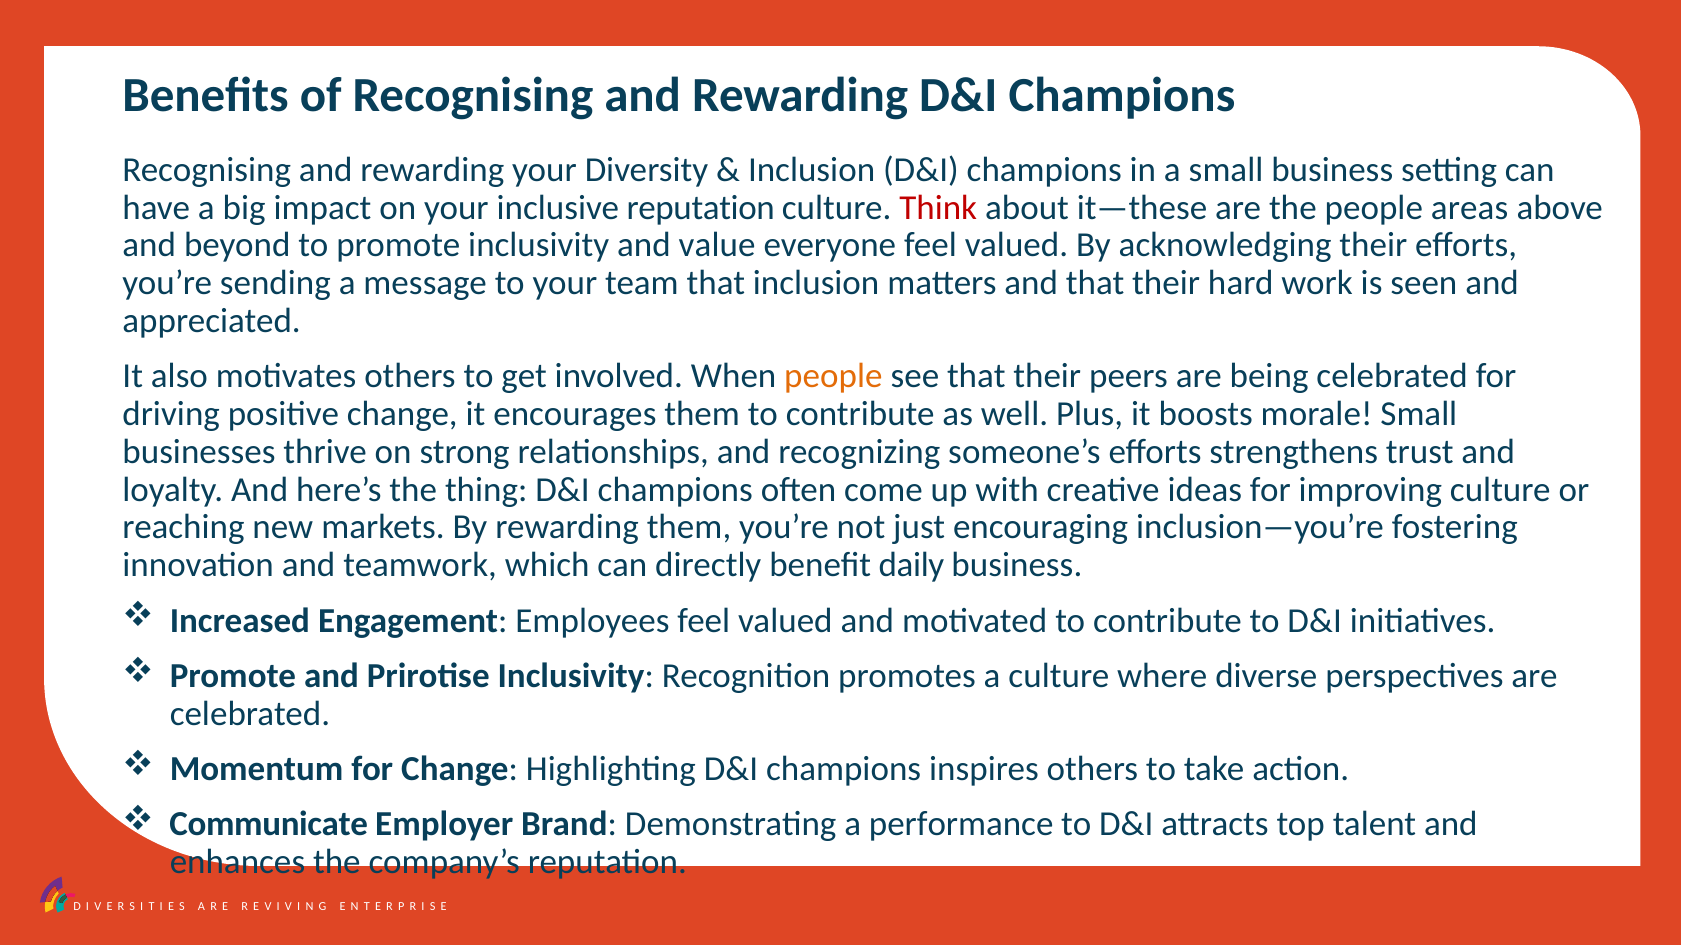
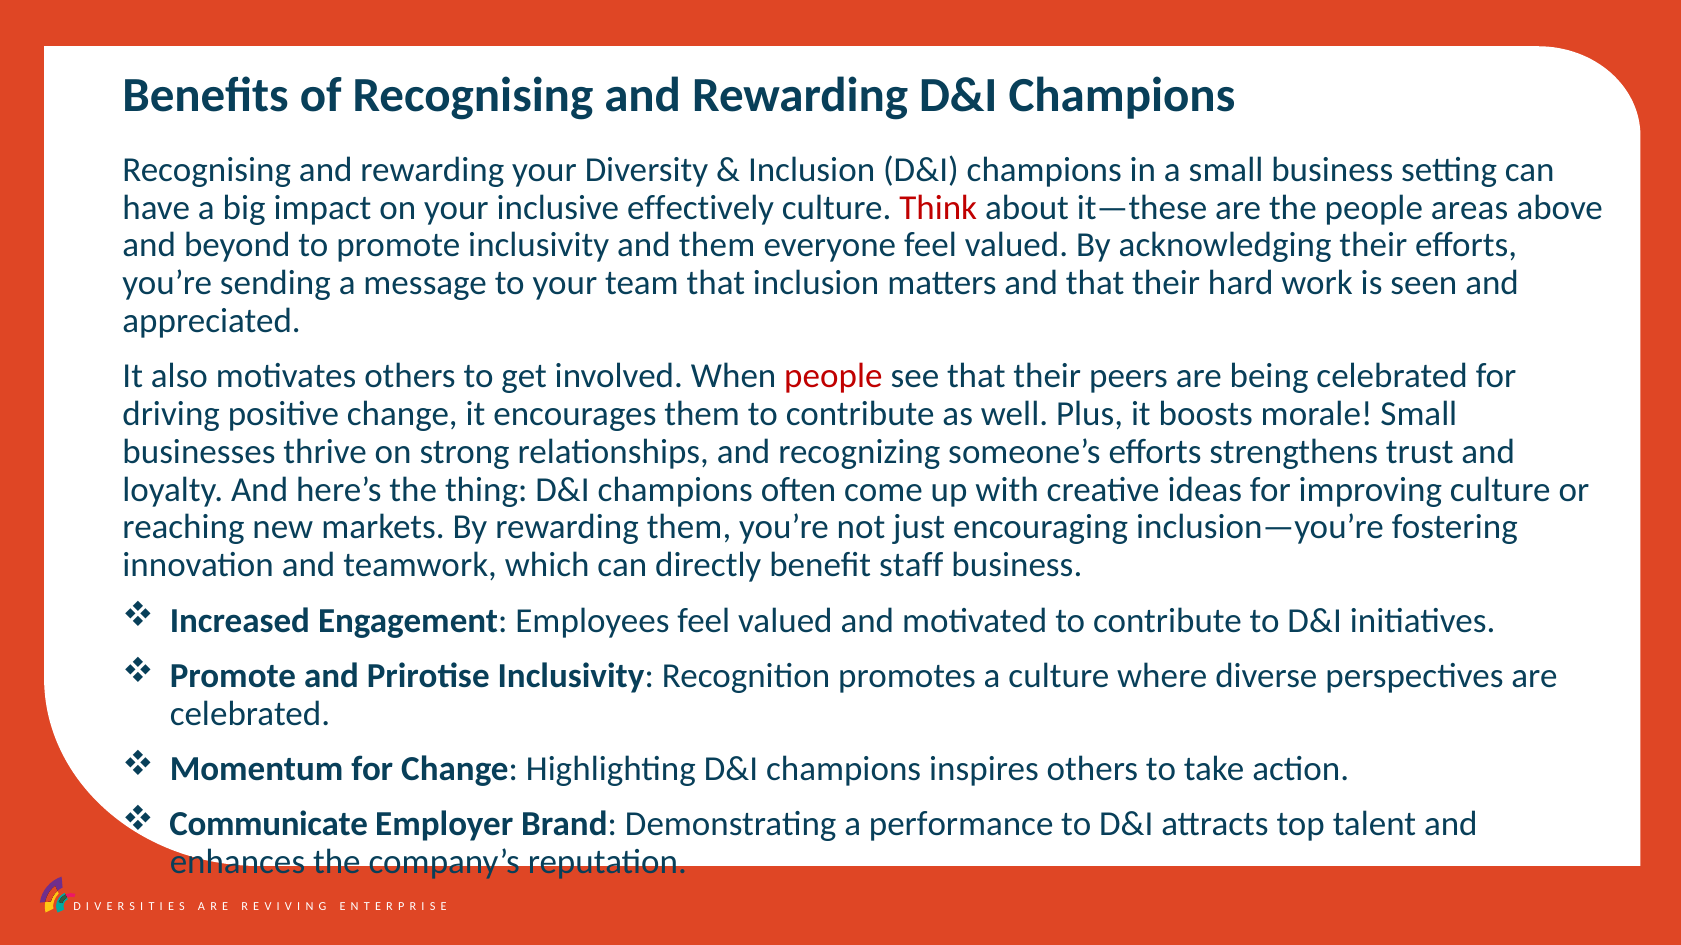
inclusive reputation: reputation -> effectively (701, 208)
and value: value -> them (717, 245)
people colour: orange -> red (833, 376)
daily: daily -> staff (911, 565)
